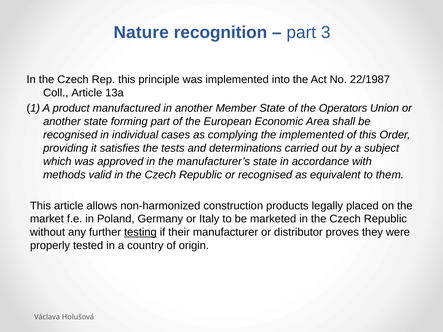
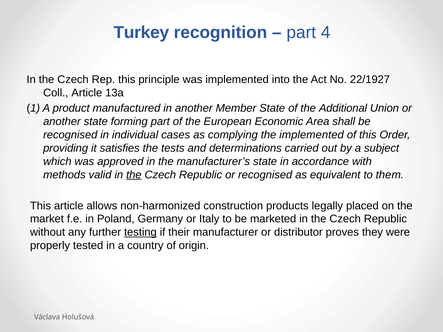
Nature: Nature -> Turkey (141, 33)
3: 3 -> 4 (326, 33)
22/1987: 22/1987 -> 22/1927 (370, 80)
Operators: Operators -> Additional (343, 108)
the underline: none -> present (134, 175)
